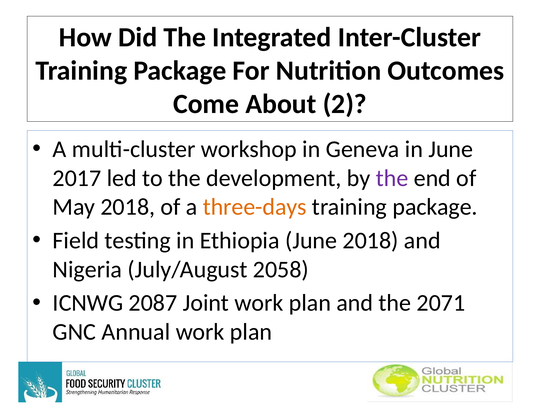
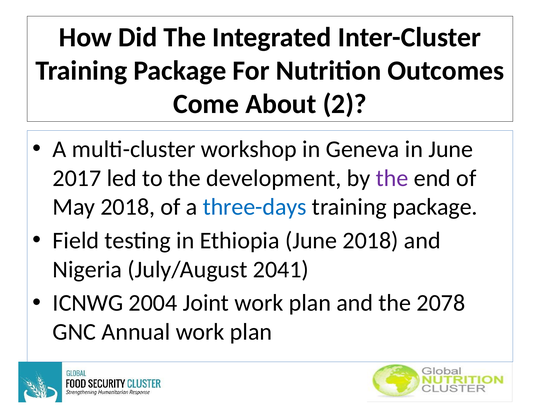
three-days colour: orange -> blue (255, 207)
2058: 2058 -> 2041 (281, 269)
2087: 2087 -> 2004 (153, 303)
2071: 2071 -> 2078 (441, 303)
